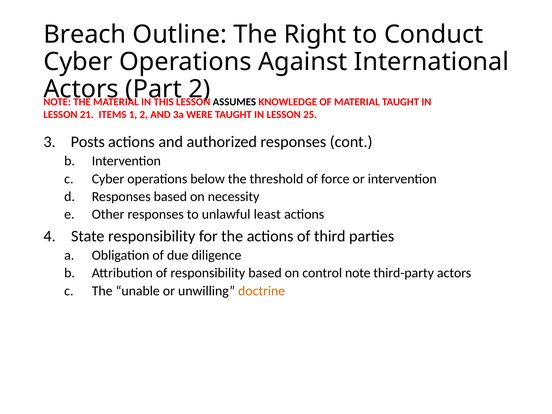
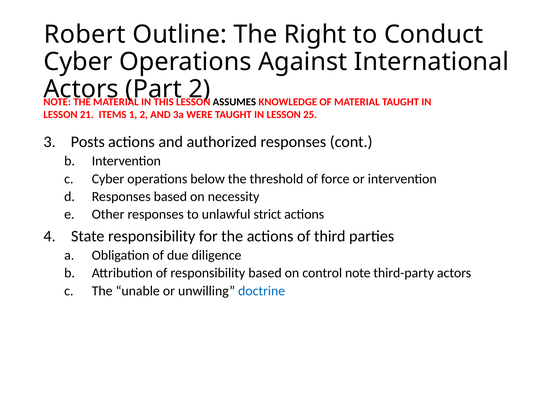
Breach: Breach -> Robert (85, 35)
least: least -> strict (267, 214)
doctrine colour: orange -> blue (262, 291)
